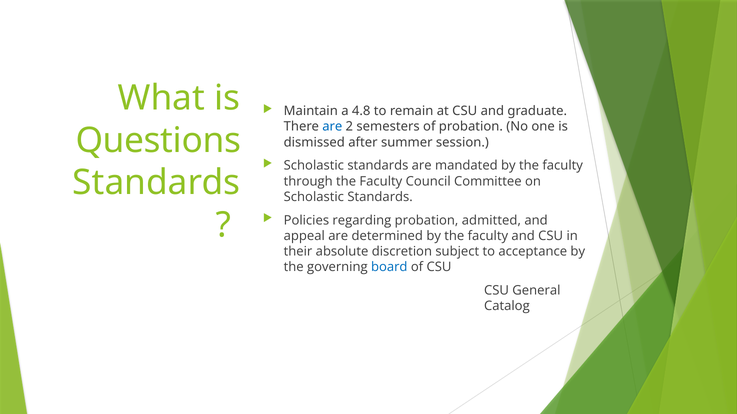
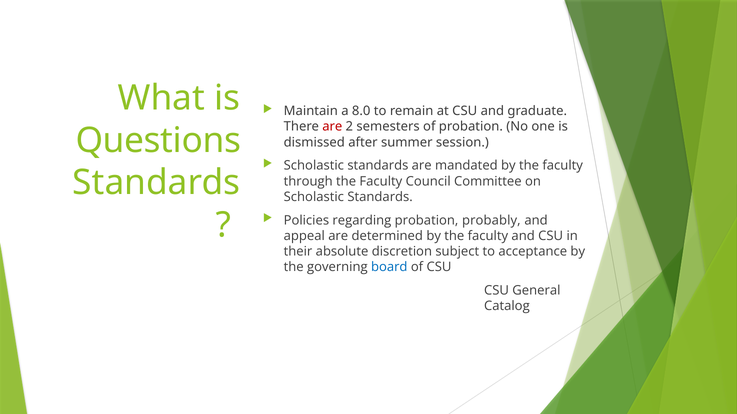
4.8: 4.8 -> 8.0 (361, 111)
are colour: blue -> red (332, 127)
admitted: admitted -> probably (491, 221)
